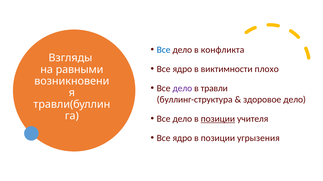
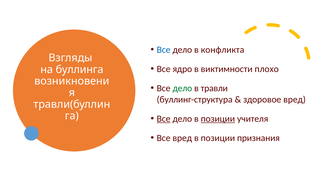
равными: равными -> буллинга (80, 70)
дело colour: purple -> green (182, 89)
здоровое дело: дело -> вред (295, 100)
Все underline: none -> present (164, 119)
ядро: ядро -> вред (182, 139)
угрызения: угрызения -> признания (258, 139)
